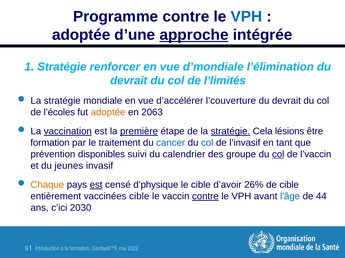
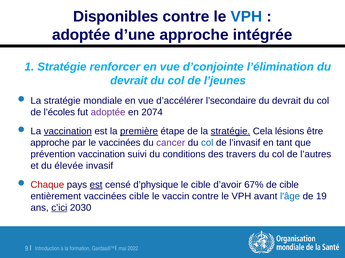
Programme: Programme -> Disponibles (116, 17)
approche underline: present -> none (194, 35)
d’mondiale: d’mondiale -> d’conjointe (213, 67)
l’limités: l’limités -> l’jeunes (225, 81)
l’couverture: l’couverture -> l’secondaire (231, 101)
adoptée colour: orange -> purple (108, 112)
2063: 2063 -> 2074 (152, 112)
formation: formation -> approche (50, 143)
le traitement: traitement -> vaccinées (120, 143)
cancer colour: blue -> purple (171, 143)
prévention disponibles: disponibles -> vaccination (101, 155)
calendrier: calendrier -> conditions (184, 155)
groupe: groupe -> travers (241, 155)
col underline: present -> none (278, 155)
l’vaccin: l’vaccin -> l’autres (316, 155)
jeunes: jeunes -> élevée (69, 166)
Chaque colour: orange -> red (47, 185)
26%: 26% -> 67% (254, 185)
contre underline: present -> none (205, 197)
44: 44 -> 19 (321, 197)
c’ici underline: none -> present (59, 208)
